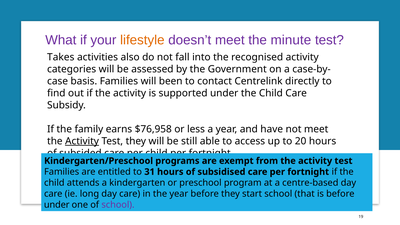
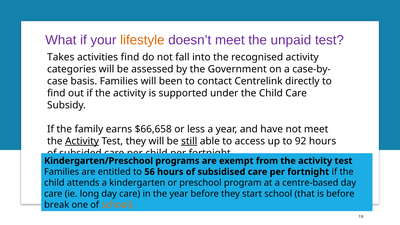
minute: minute -> unpaid (291, 40)
activities also: also -> find (130, 57)
$76,958: $76,958 -> $66,658 (153, 129)
still underline: none -> present (189, 141)
20: 20 -> 92 (301, 141)
31: 31 -> 56 (150, 172)
under: under -> break (57, 205)
school colour: purple -> orange (118, 205)
